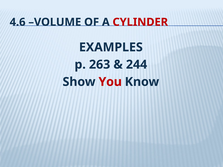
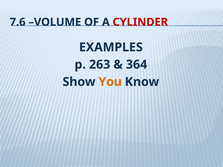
4.6: 4.6 -> 7.6 (18, 22)
244: 244 -> 364 (137, 65)
You colour: red -> orange (110, 82)
